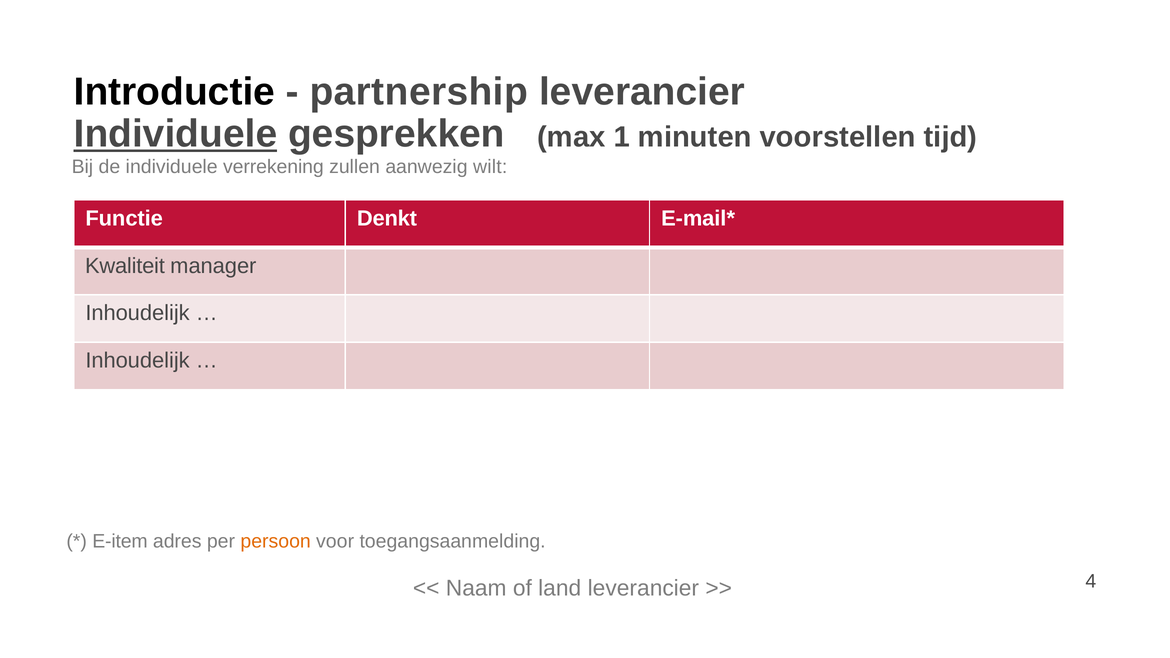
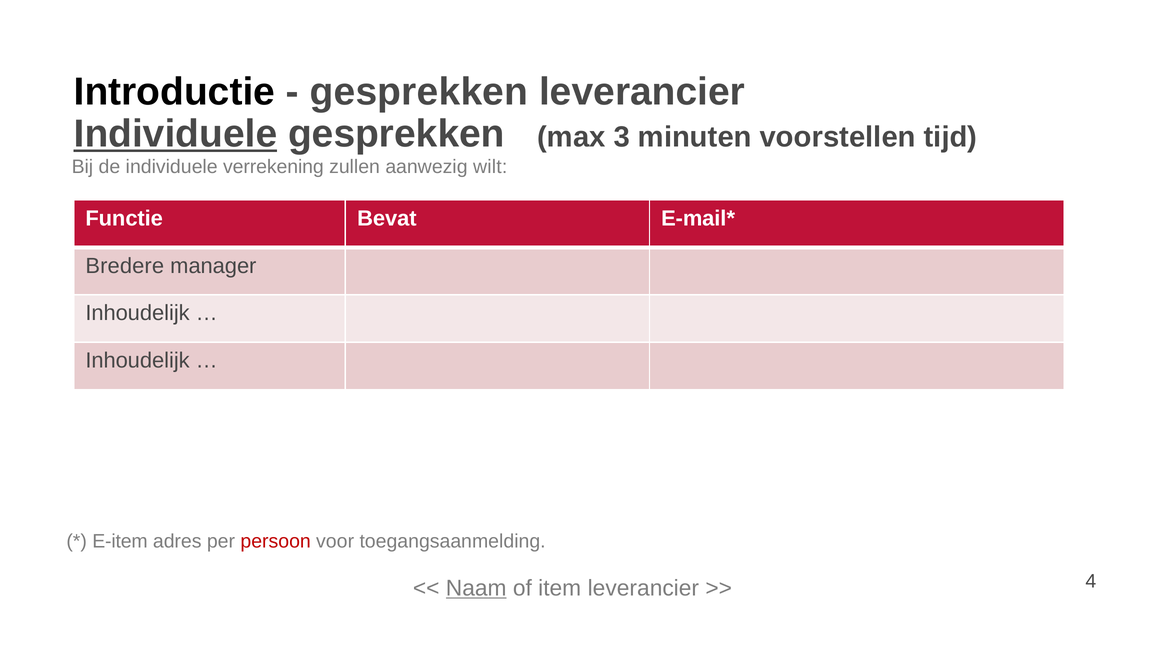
partnership: partnership -> gesprekken (419, 92)
1: 1 -> 3 (622, 137)
Denkt: Denkt -> Bevat (387, 218)
Kwaliteit: Kwaliteit -> Bredere (125, 266)
persoon colour: orange -> red (276, 541)
Naam underline: none -> present (476, 588)
land: land -> item (560, 588)
